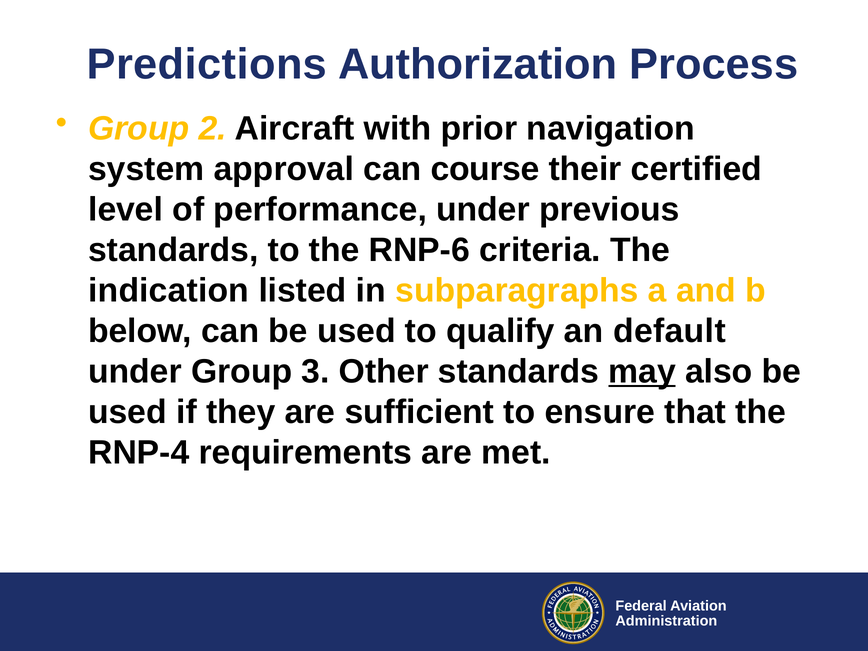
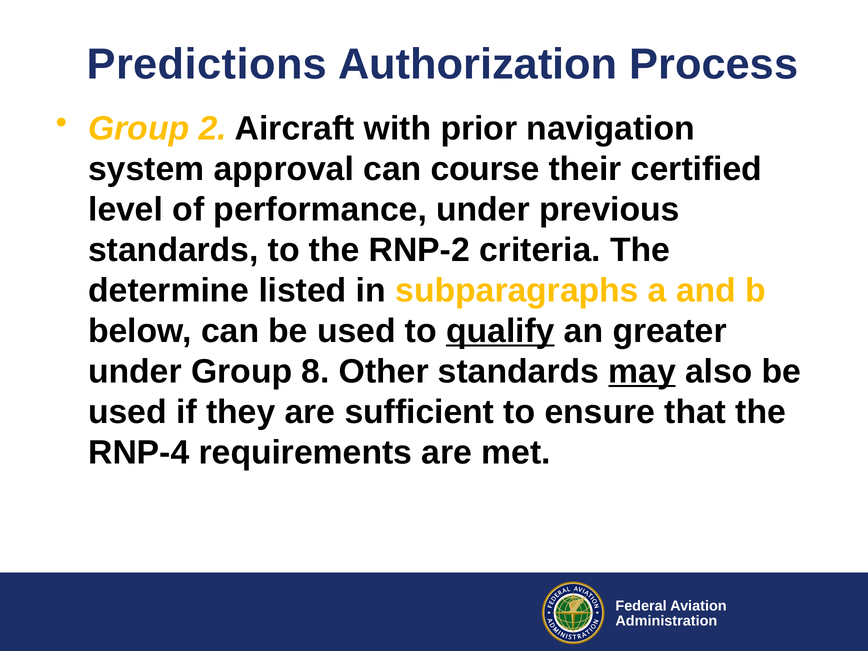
RNP-6: RNP-6 -> RNP-2 (419, 250)
indication: indication -> determine (169, 291)
qualify underline: none -> present (500, 331)
default: default -> greater (670, 331)
3: 3 -> 8 (316, 372)
